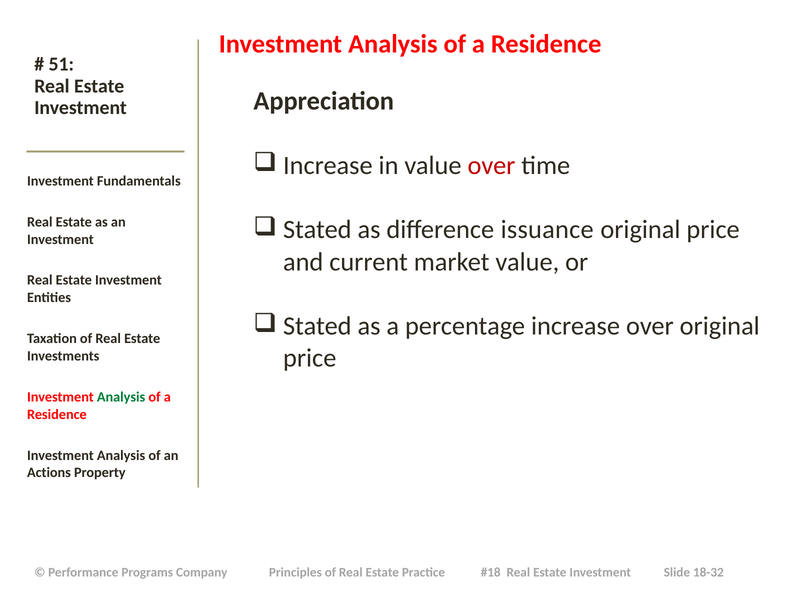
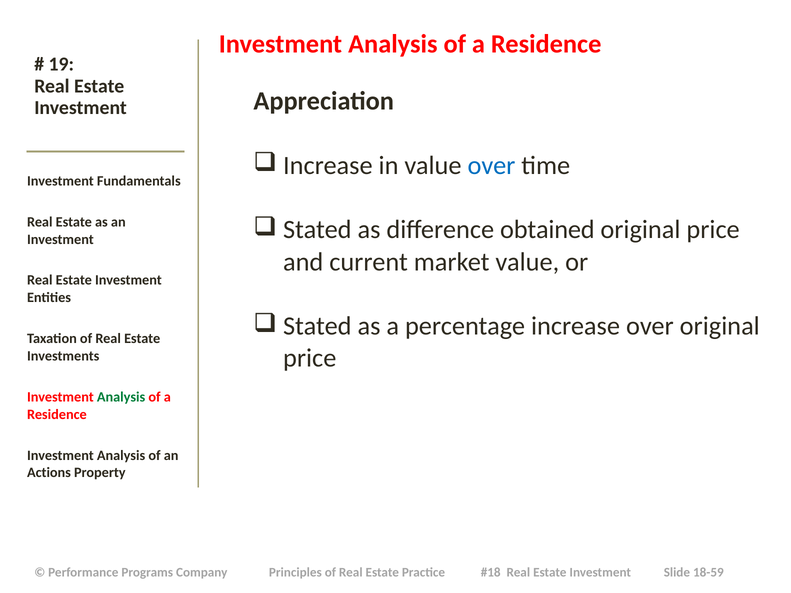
51: 51 -> 19 (61, 64)
over colour: red -> blue (491, 165)
issuance: issuance -> obtained (547, 230)
18-32: 18-32 -> 18-59 (708, 572)
